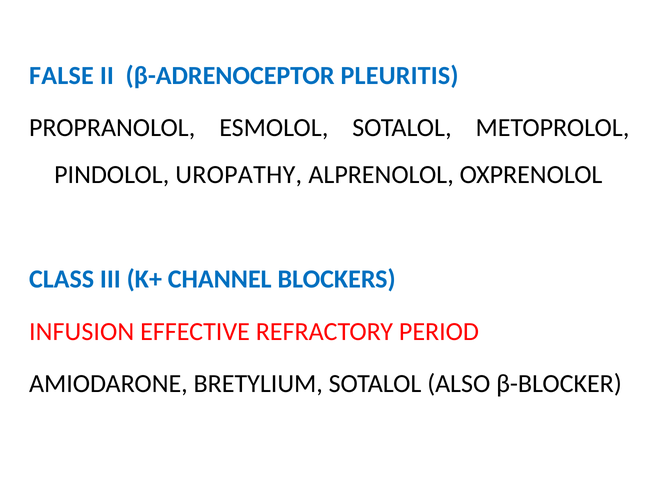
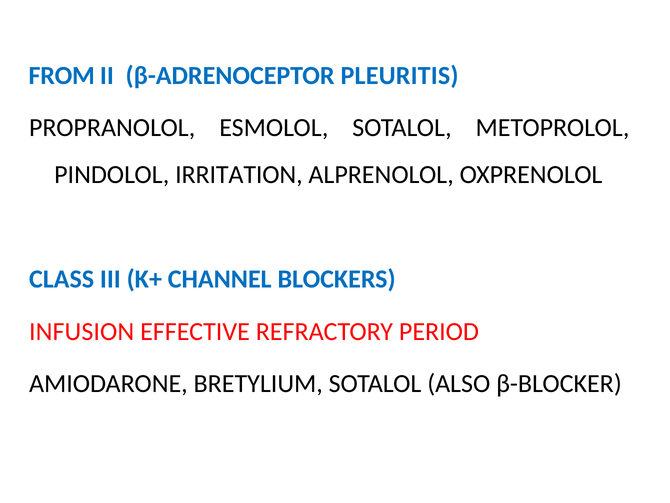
FALSE: FALSE -> FROM (62, 76)
UROPATHY: UROPATHY -> IRRITATION (239, 175)
